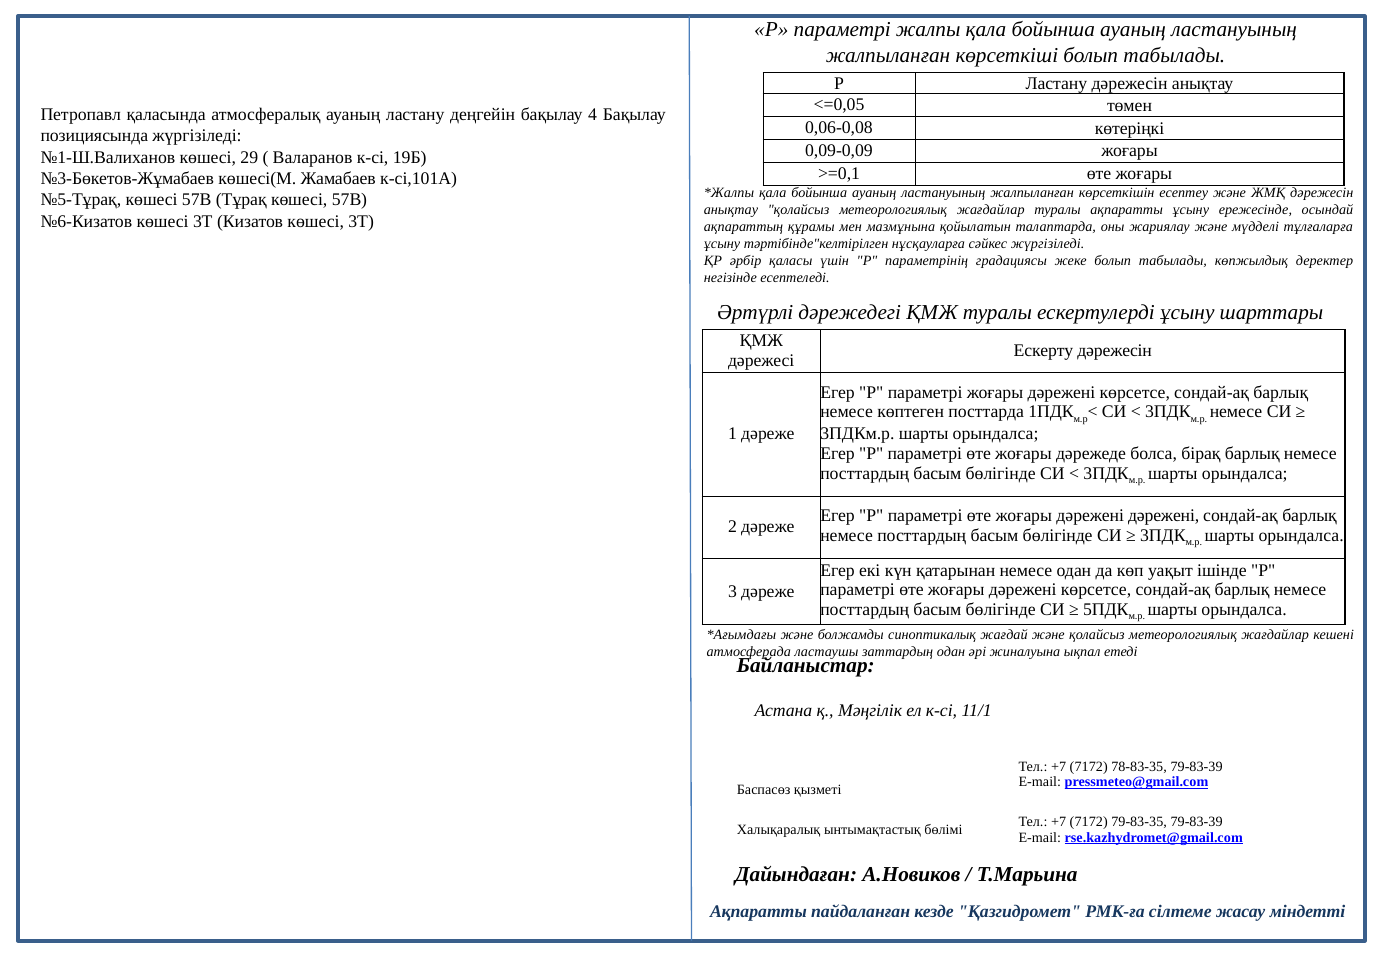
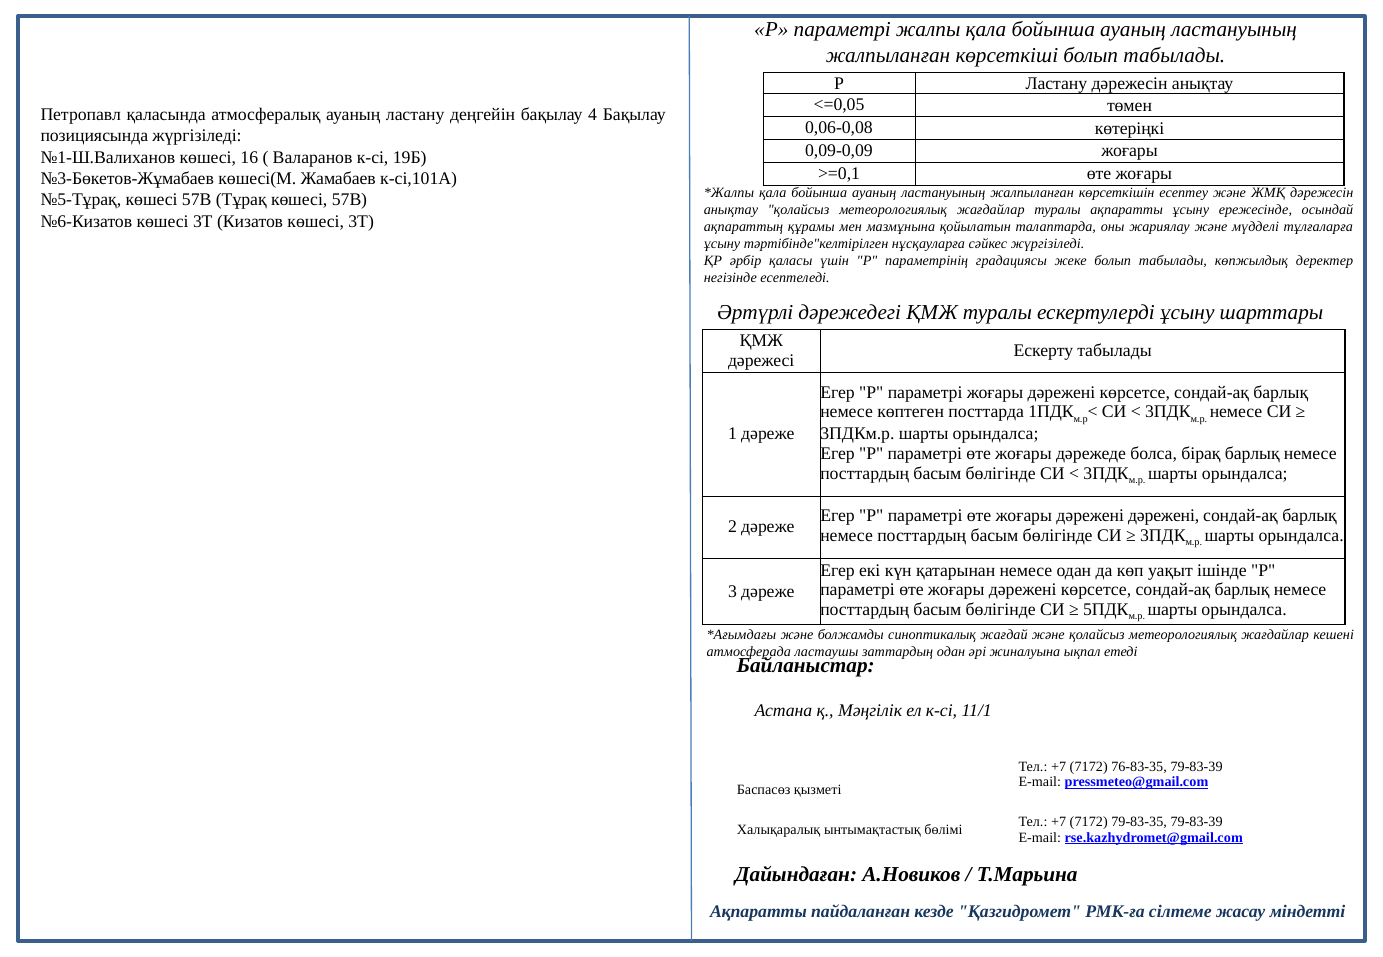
29: 29 -> 16 (249, 157)
Ескерту дәрежесін: дәрежесін -> табылады (1115, 351)
78-83-35: 78-83-35 -> 76-83-35 (1139, 767)
